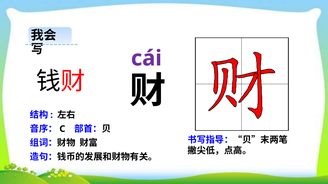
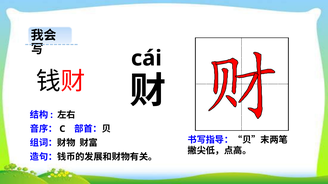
cái colour: purple -> black (146, 58)
